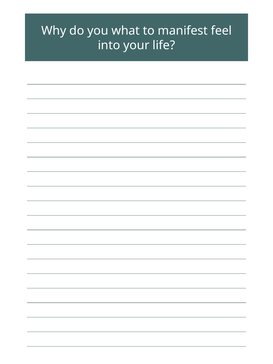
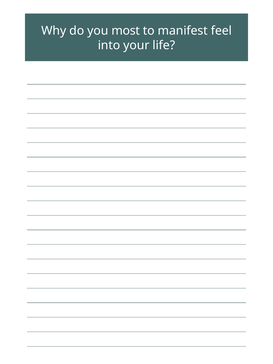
what: what -> most (126, 31)
